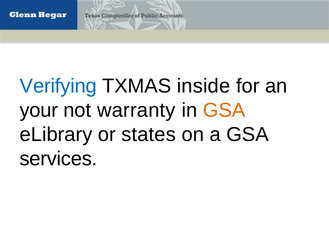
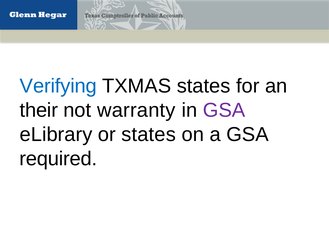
TXMAS inside: inside -> states (204, 86)
your: your -> their (39, 110)
GSA colour: orange -> purple (224, 110)
services: services -> required (58, 158)
